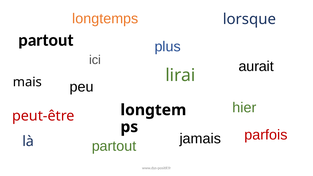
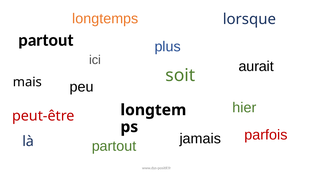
lirai: lirai -> soit (180, 75)
